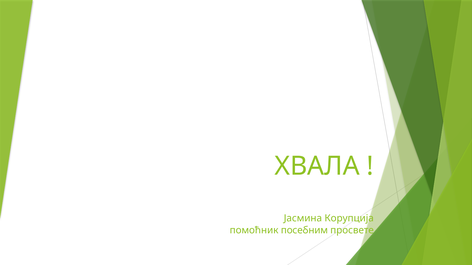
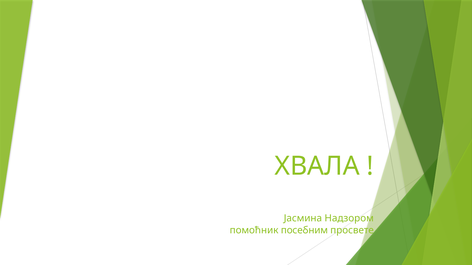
Корупција: Корупција -> Надзором (349, 219)
